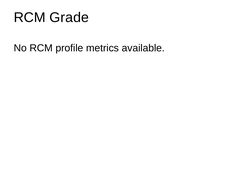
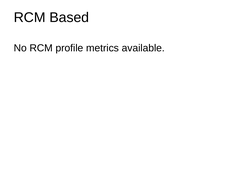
Grade: Grade -> Based (69, 17)
